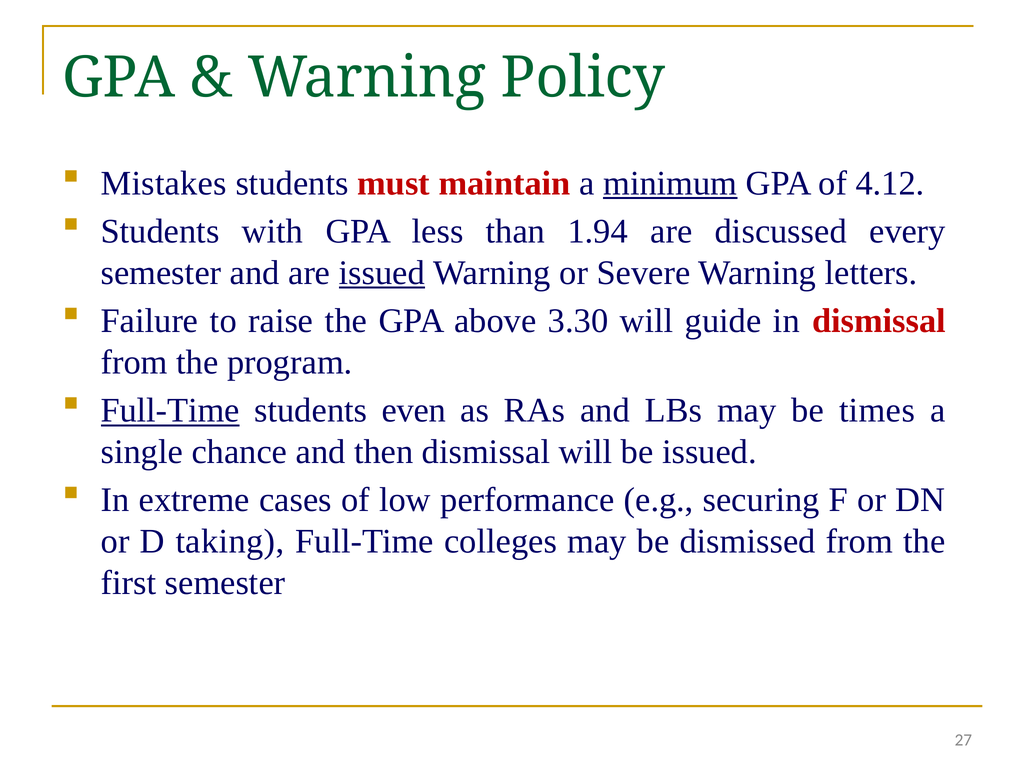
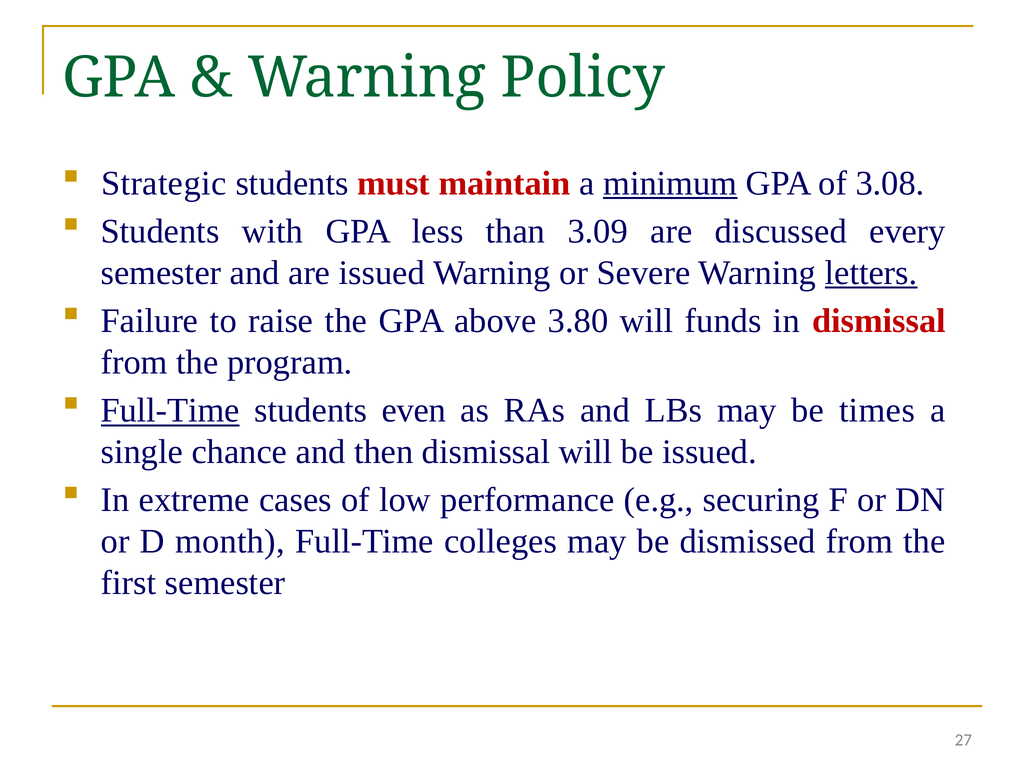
Mistakes: Mistakes -> Strategic (164, 183)
4.12: 4.12 -> 3.08 (890, 183)
1.94: 1.94 -> 3.09 (598, 232)
issued underline: present -> none (382, 273)
letters underline: none -> present (871, 273)
3.30: 3.30 -> 3.80 (578, 321)
guide: guide -> funds (723, 321)
taking: taking -> month (230, 542)
